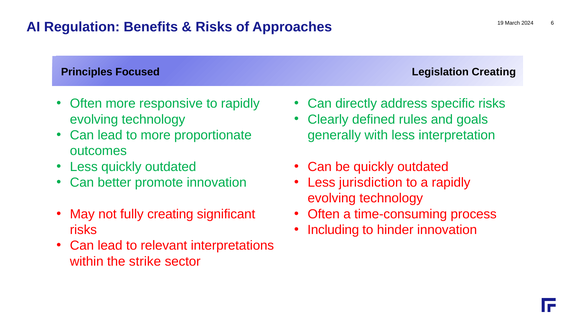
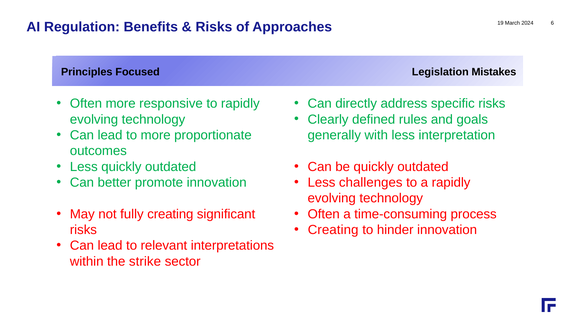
Legislation Creating: Creating -> Mistakes (494, 72)
jurisdiction: jurisdiction -> challenges (371, 183)
Including: Including -> Creating (333, 230)
